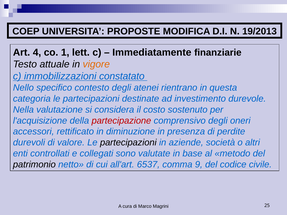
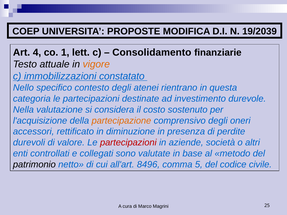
19/2013: 19/2013 -> 19/2039 (259, 31)
Immediatamente: Immediatamente -> Consolidamento (152, 52)
partecipazione colour: red -> orange (121, 121)
partecipazioni colour: black -> red (128, 143)
6537: 6537 -> 8496 (148, 165)
9: 9 -> 5 (199, 165)
